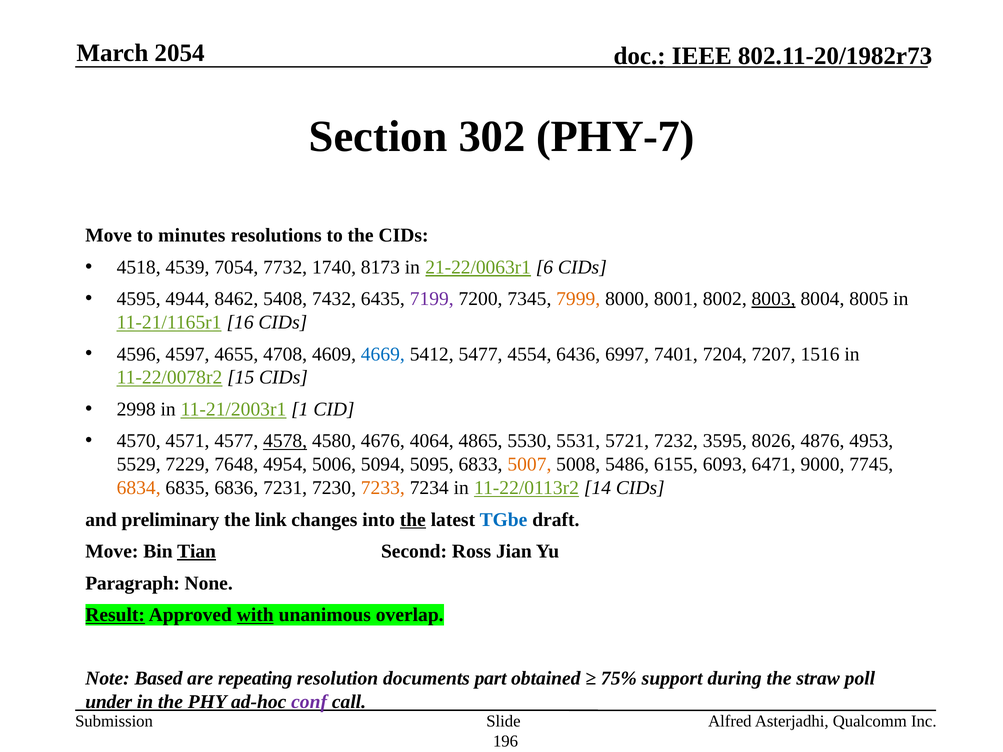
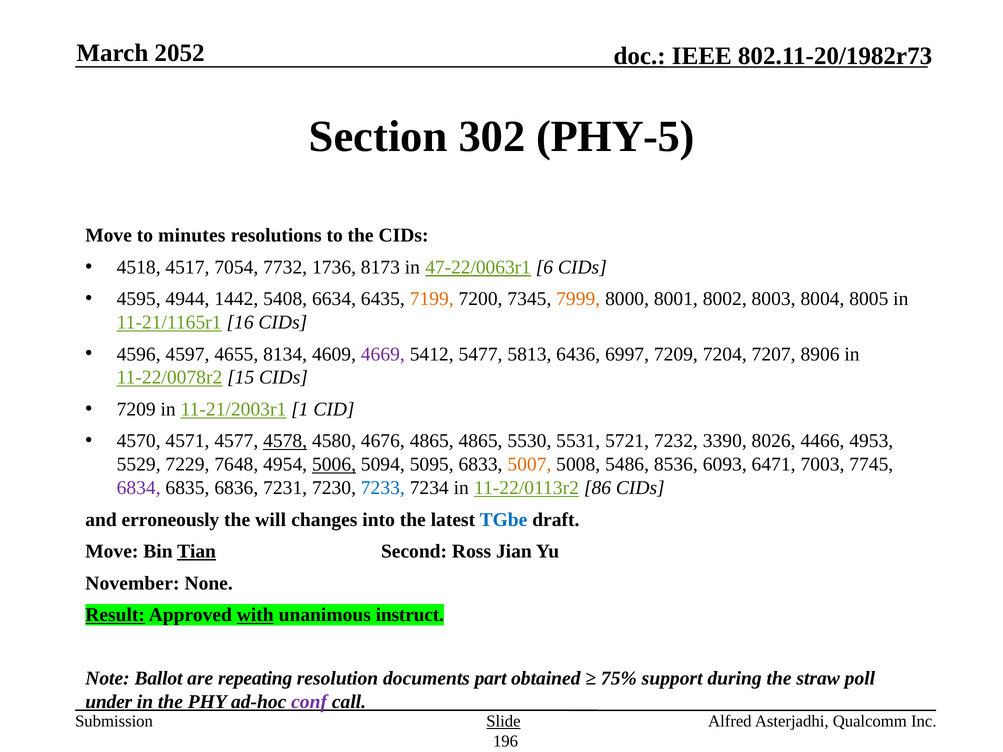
2054: 2054 -> 2052 (180, 53)
PHY-7: PHY-7 -> PHY-5 (615, 137)
4539: 4539 -> 4517 (187, 267)
1740: 1740 -> 1736 (334, 267)
21-22/0063r1: 21-22/0063r1 -> 47-22/0063r1 (478, 267)
8462: 8462 -> 1442 (236, 299)
7432: 7432 -> 6634 (334, 299)
7199 colour: purple -> orange (432, 299)
8003 underline: present -> none (774, 299)
4708: 4708 -> 8134 (285, 354)
4669 colour: blue -> purple (383, 354)
4554: 4554 -> 5813 (529, 354)
6997 7401: 7401 -> 7209 (676, 354)
1516: 1516 -> 8906 (820, 354)
2998: 2998 -> 7209 (136, 409)
4676 4064: 4064 -> 4865 (432, 441)
3595: 3595 -> 3390 (725, 441)
4876: 4876 -> 4466 (823, 441)
5006 underline: none -> present (334, 465)
6155: 6155 -> 8536 (676, 465)
9000: 9000 -> 7003 (823, 465)
6834 colour: orange -> purple (139, 488)
7233 colour: orange -> blue (383, 488)
14: 14 -> 86 (598, 488)
preliminary: preliminary -> erroneously (170, 520)
link: link -> will (271, 520)
the underline: present -> none (413, 520)
Paragraph: Paragraph -> November (132, 583)
overlap: overlap -> instruct (410, 615)
Based: Based -> Ballot (159, 679)
Slide underline: none -> present (503, 721)
